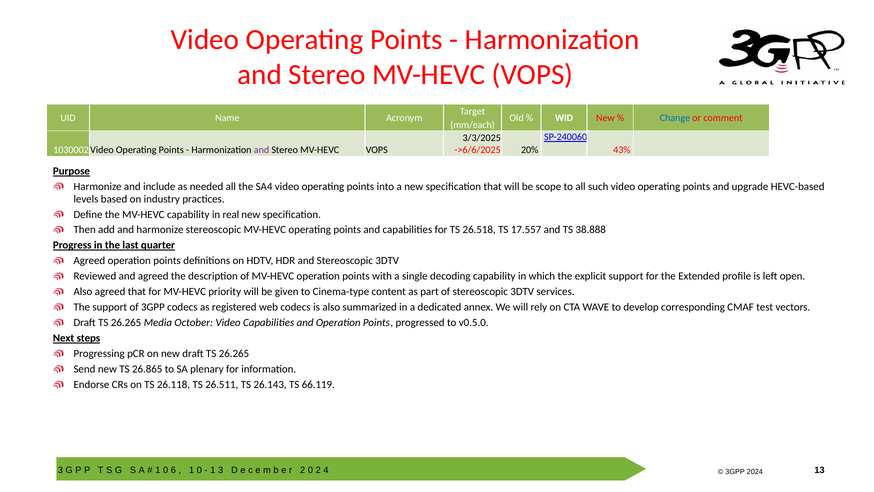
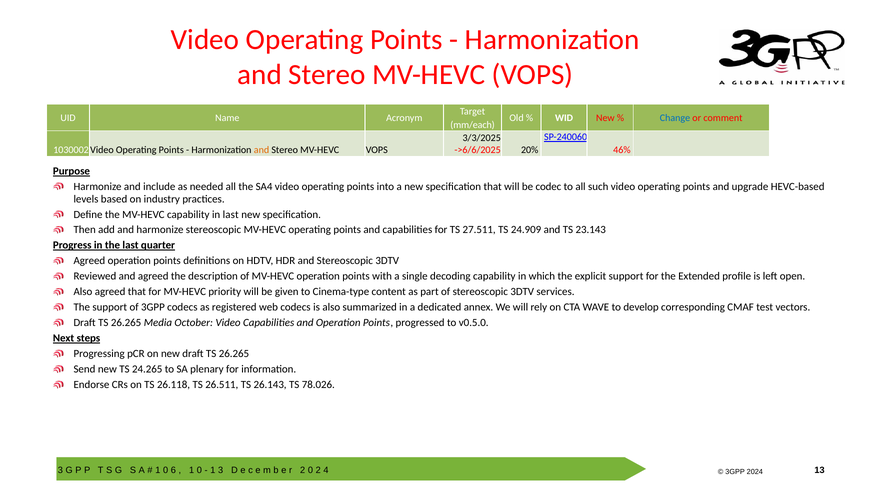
and colour: purple -> orange (261, 150)
43%: 43% -> 46% (622, 150)
scope: scope -> codec (548, 187)
in real: real -> last (231, 214)
26.518: 26.518 -> 27.511 (479, 230)
17.557: 17.557 -> 24.909 (526, 230)
38.888: 38.888 -> 23.143 (591, 230)
26.865: 26.865 -> 24.265 (147, 369)
66.119: 66.119 -> 78.026 (318, 385)
